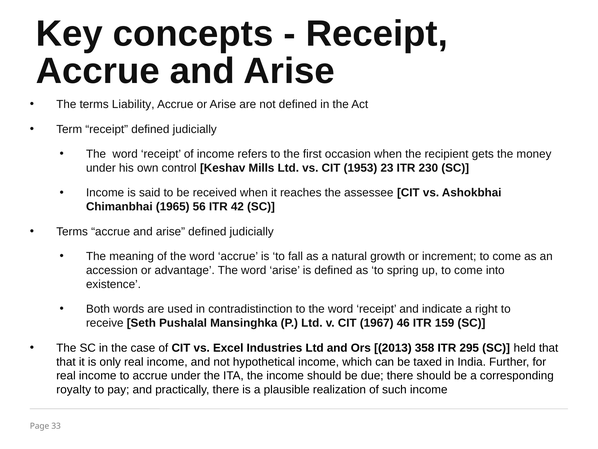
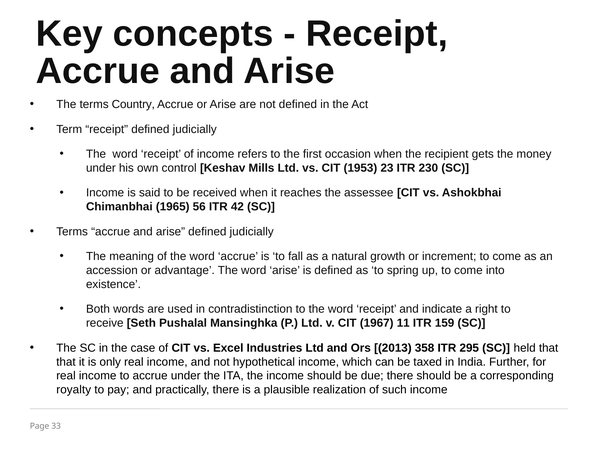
Liability: Liability -> Country (133, 104)
46: 46 -> 11 (403, 323)
